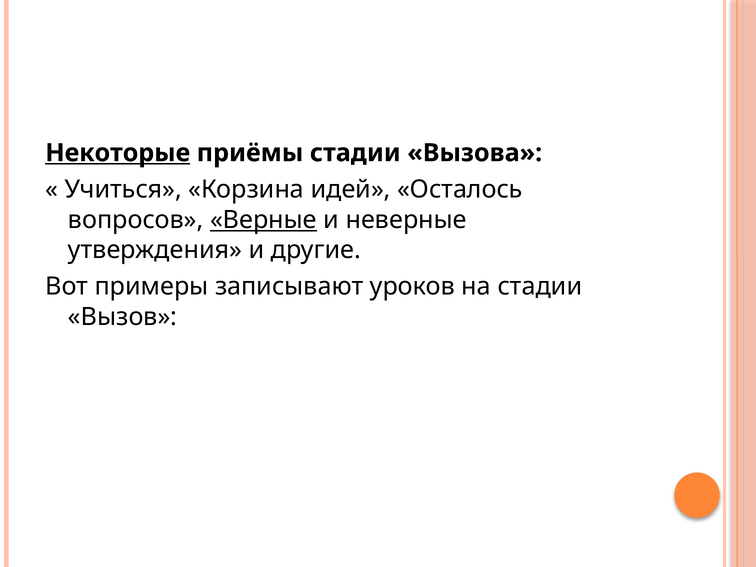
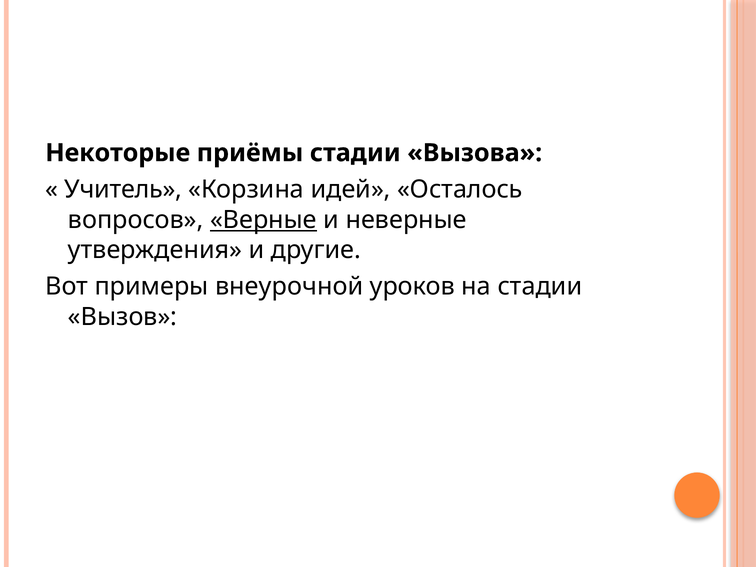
Некоторые underline: present -> none (118, 153)
Учиться: Учиться -> Учитель (123, 189)
записывают: записывают -> внеурочной (289, 286)
